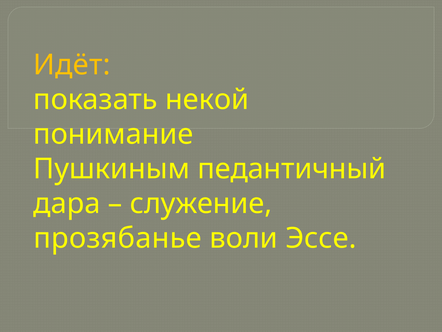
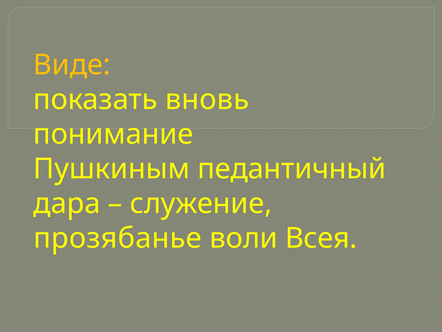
Идёт: Идёт -> Виде (72, 65)
некой: некой -> вновь (207, 100)
Эссе: Эссе -> Всея (321, 238)
